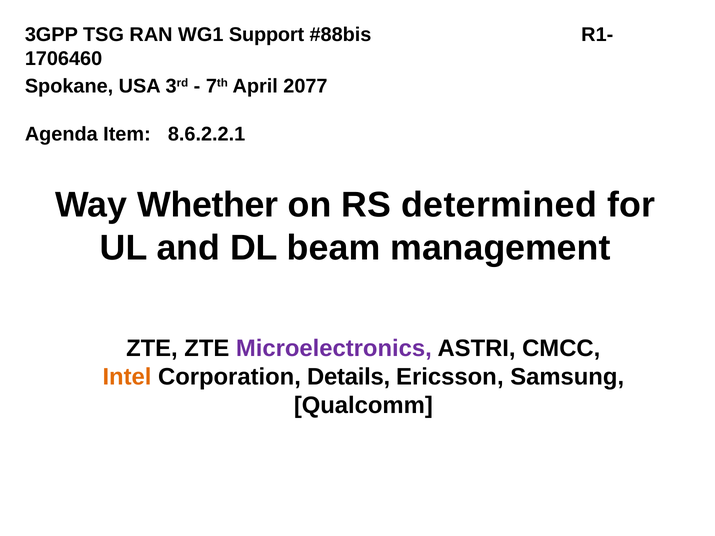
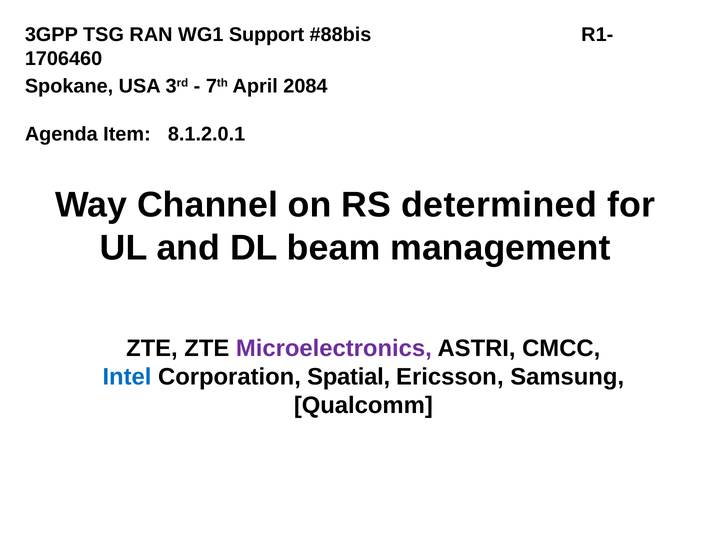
2077: 2077 -> 2084 (305, 86)
8.6.2.2.1: 8.6.2.2.1 -> 8.1.2.0.1 (207, 134)
Whether: Whether -> Channel (208, 205)
Intel colour: orange -> blue (127, 377)
Details: Details -> Spatial (349, 377)
